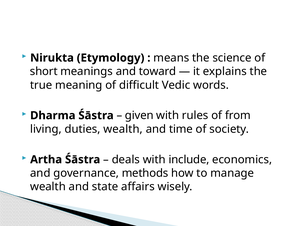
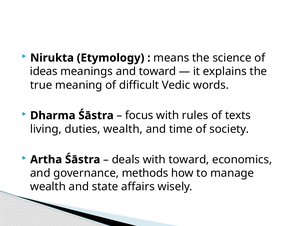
short: short -> ideas (44, 72)
given: given -> focus (139, 116)
from: from -> texts (238, 116)
with include: include -> toward (189, 160)
